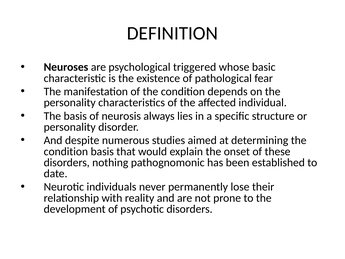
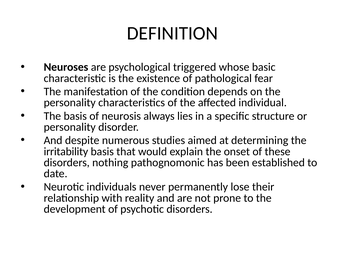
condition: condition -> irritability (66, 151)
